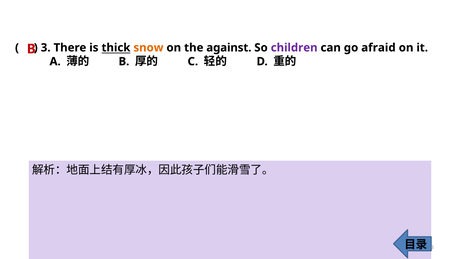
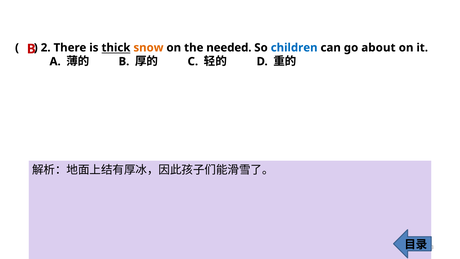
3: 3 -> 2 (46, 48)
against: against -> needed (229, 48)
children colour: purple -> blue (294, 48)
afraid: afraid -> about (378, 48)
